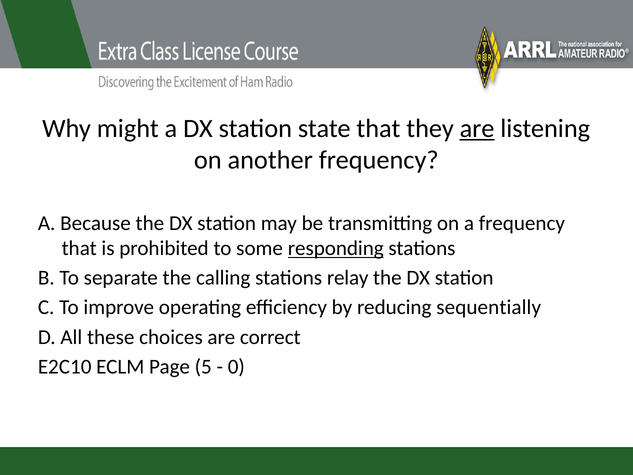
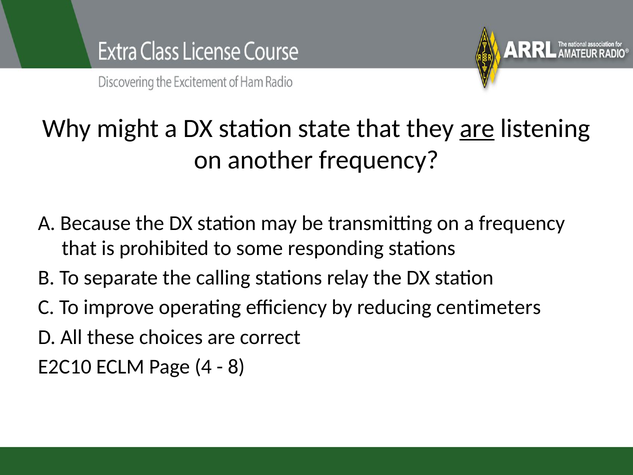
responding underline: present -> none (336, 248)
sequentially: sequentially -> centimeters (489, 307)
5: 5 -> 4 (203, 366)
0: 0 -> 8 (236, 366)
